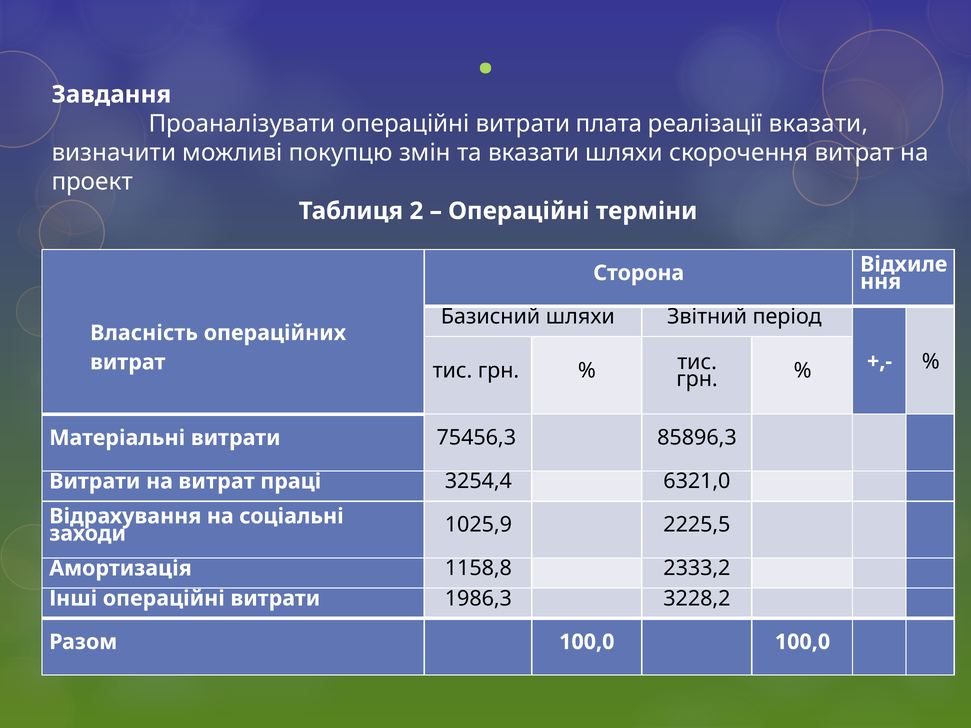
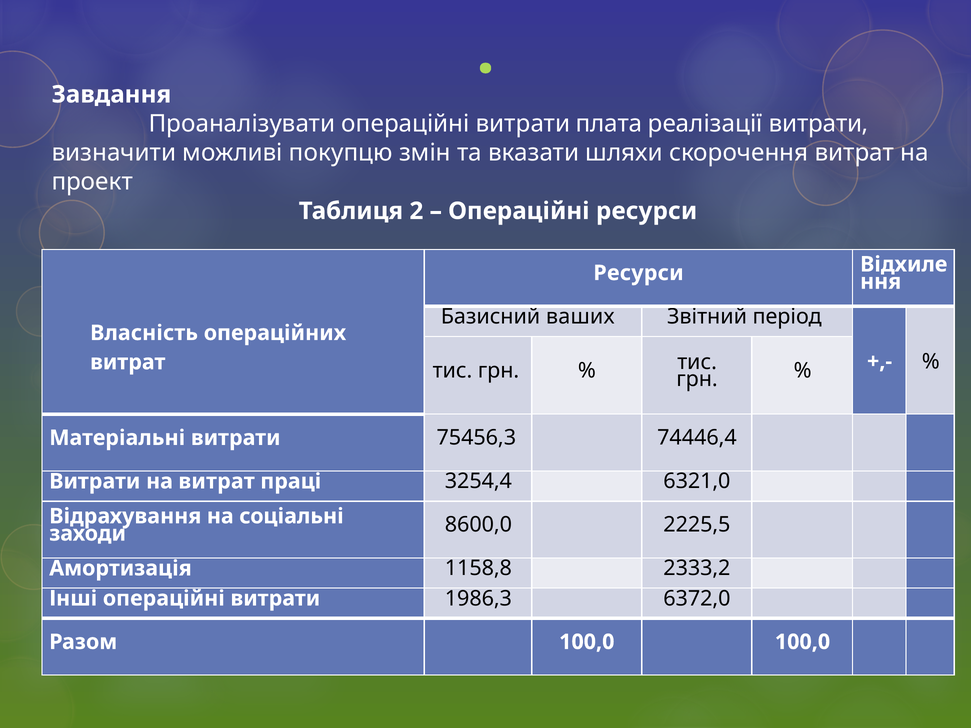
реалізації вказати: вказати -> витрати (819, 124)
Операційні терміни: терміни -> ресурси (647, 211)
Сторона: Сторона -> Ресурси (638, 273)
Базисний шляхи: шляхи -> ваших (580, 317)
85896,3: 85896,3 -> 74446,4 (697, 438)
1025,9: 1025,9 -> 8600,0 (478, 525)
3228,2: 3228,2 -> 6372,0 (697, 599)
